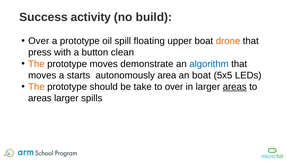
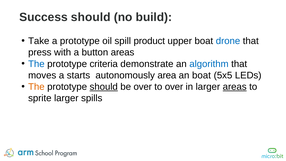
Success activity: activity -> should (91, 17)
Over: Over -> Take (39, 41)
floating: floating -> product (149, 41)
drone colour: orange -> blue (228, 41)
button clean: clean -> areas (123, 52)
The colour: orange -> blue (36, 64)
prototype moves: moves -> criteria (104, 64)
should underline: none -> present (104, 87)
be take: take -> over (143, 87)
areas: areas -> sprite (40, 98)
